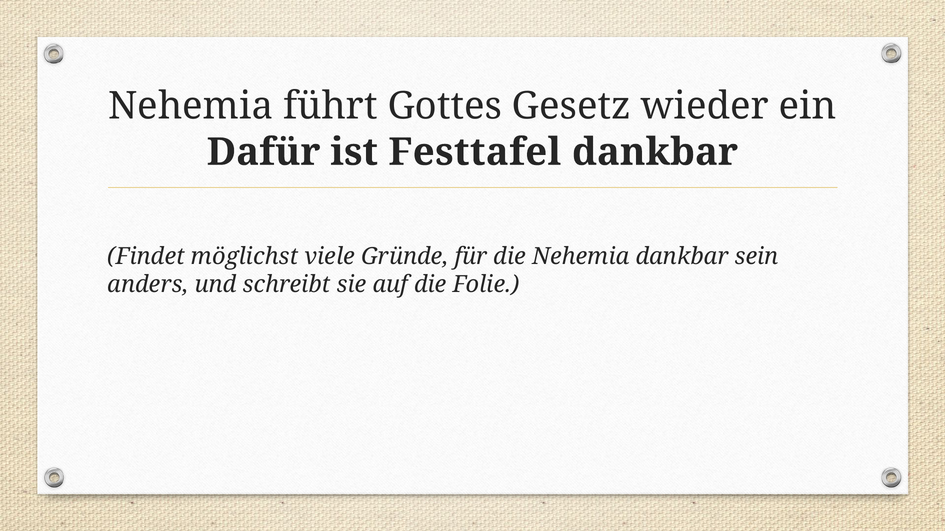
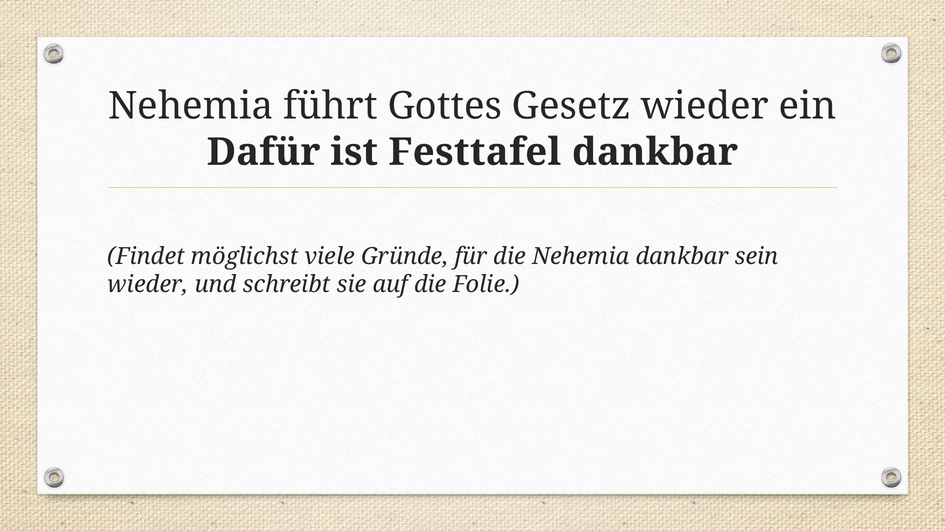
anders: anders -> wieder (148, 285)
